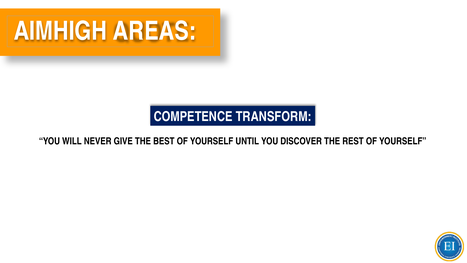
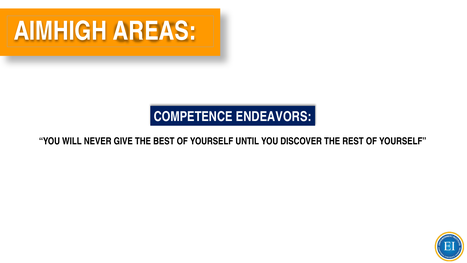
TRANSFORM: TRANSFORM -> ENDEAVORS (274, 117)
